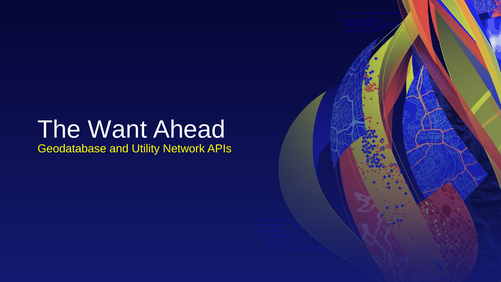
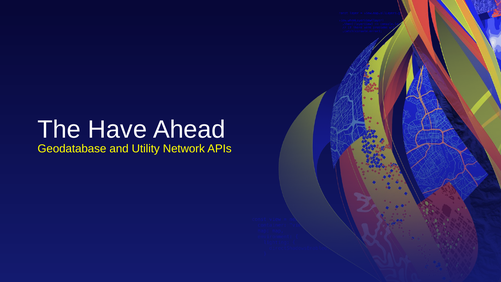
Want: Want -> Have (117, 129)
